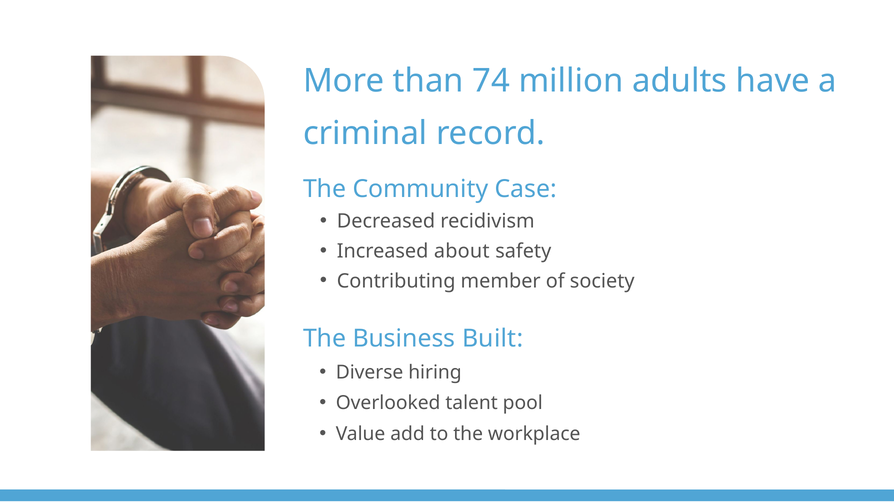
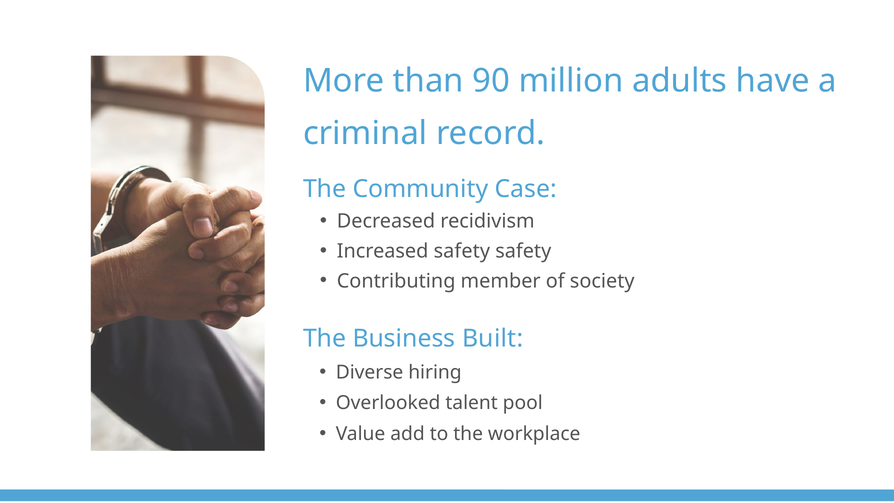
74: 74 -> 90 (491, 81)
Increased about: about -> safety (462, 251)
